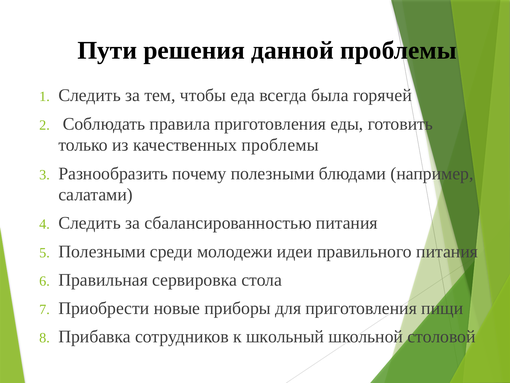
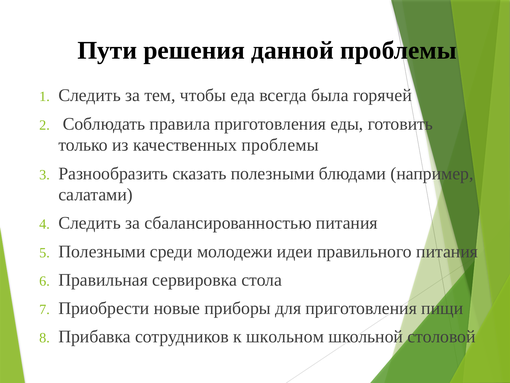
почему: почему -> сказать (199, 173)
школьный: школьный -> школьном (285, 336)
